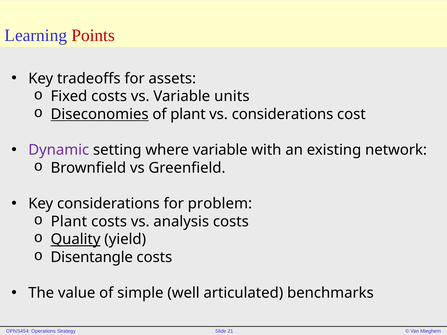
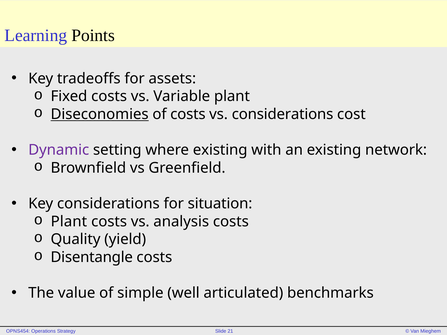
Points colour: red -> black (93, 36)
Variable units: units -> plant (232, 96)
of plant: plant -> costs (188, 114)
where variable: variable -> existing (220, 150)
problem: problem -> situation (220, 204)
Quality underline: present -> none (76, 240)
